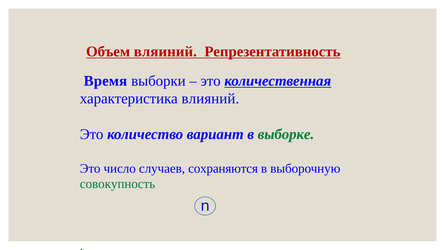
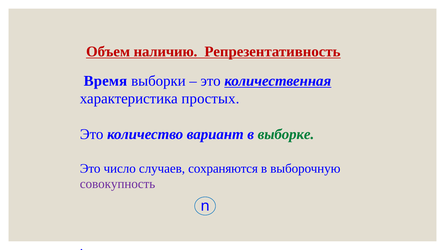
вляиний: вляиний -> наличию (165, 52)
влияний: влияний -> простых (210, 99)
совокупность colour: green -> purple (118, 184)
